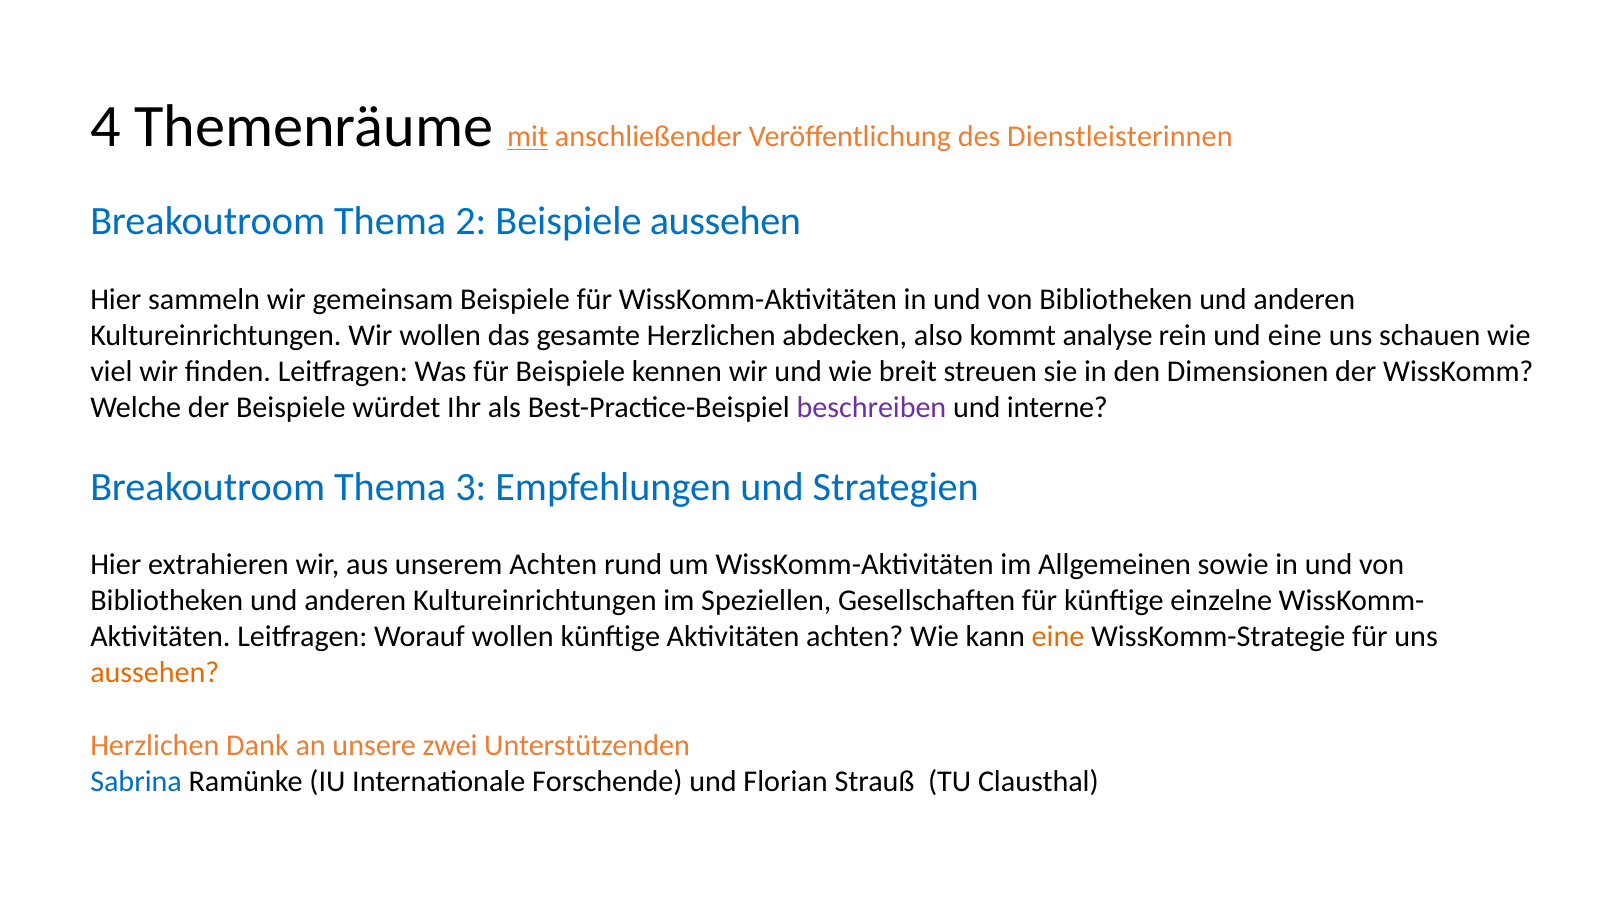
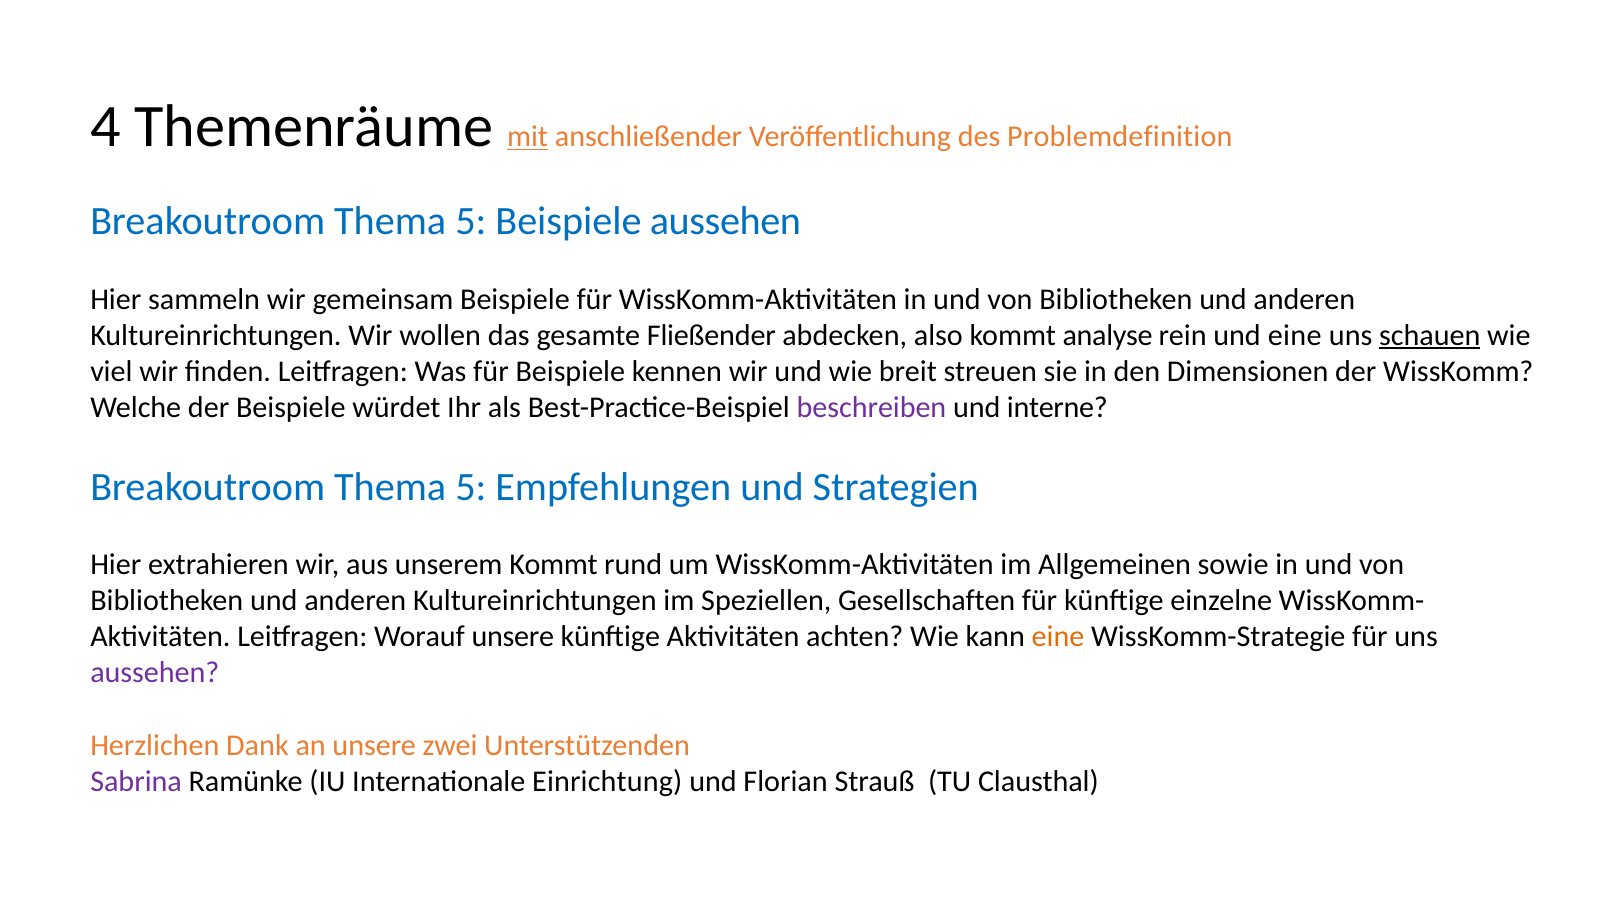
Dienstleisterinnen: Dienstleisterinnen -> Problemdefinition (1120, 137)
2: 2 -> 5 (471, 222)
gesamte Herzlichen: Herzlichen -> Fließender (711, 335)
schauen underline: none -> present (1430, 335)
3: 3 -> 5 (471, 487)
unserem Achten: Achten -> Kommt (553, 564)
Worauf wollen: wollen -> unsere (513, 637)
aussehen colour: orange -> purple (155, 673)
Sabrina colour: blue -> purple (136, 781)
Forschende: Forschende -> Einrichtung (607, 781)
